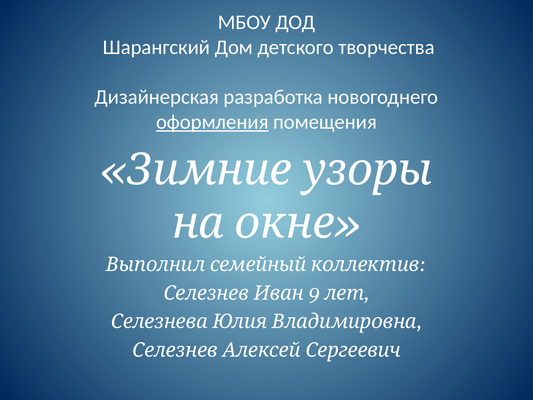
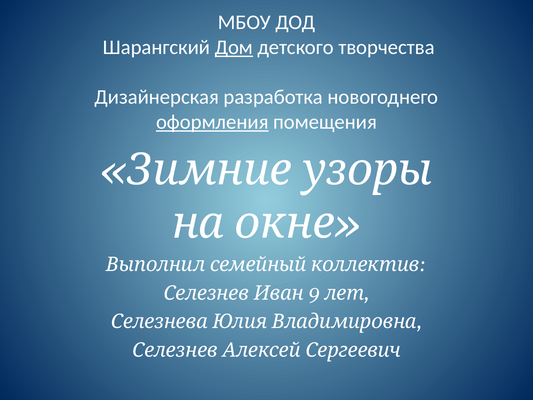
Дом underline: none -> present (234, 47)
